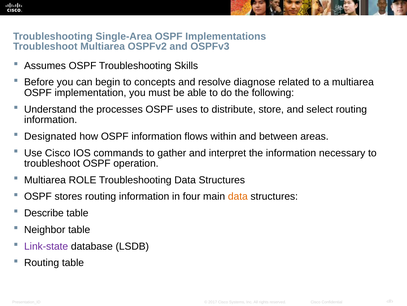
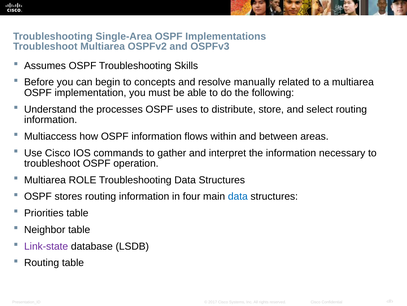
diagnose: diagnose -> manually (255, 82)
Designated: Designated -> Multiaccess (50, 136)
data colour: orange -> blue (238, 196)
Describe: Describe -> Priorities (44, 213)
